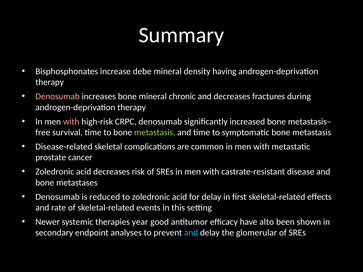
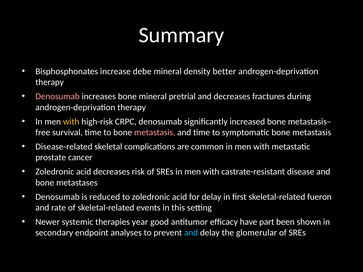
having: having -> better (224, 71)
chronic: chronic -> pretrial (182, 97)
with colour: pink -> yellow (71, 122)
metastasis colour: light green -> pink (155, 133)
effects: effects -> fueron (319, 197)
alto: alto -> part (267, 222)
